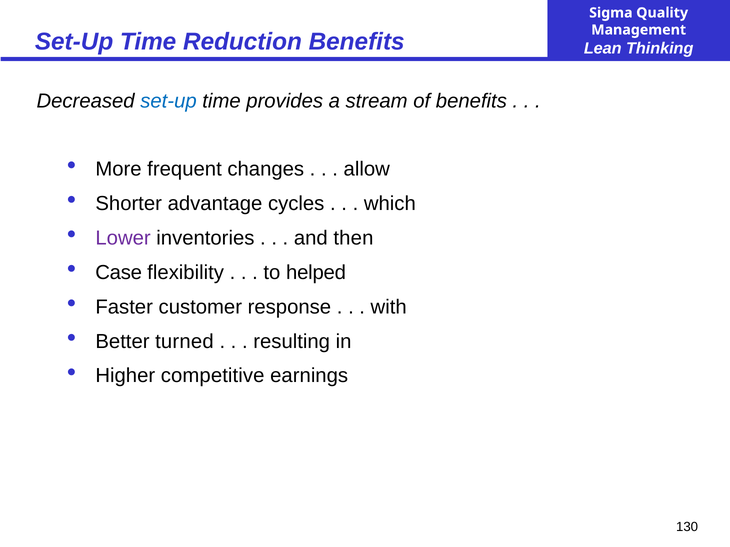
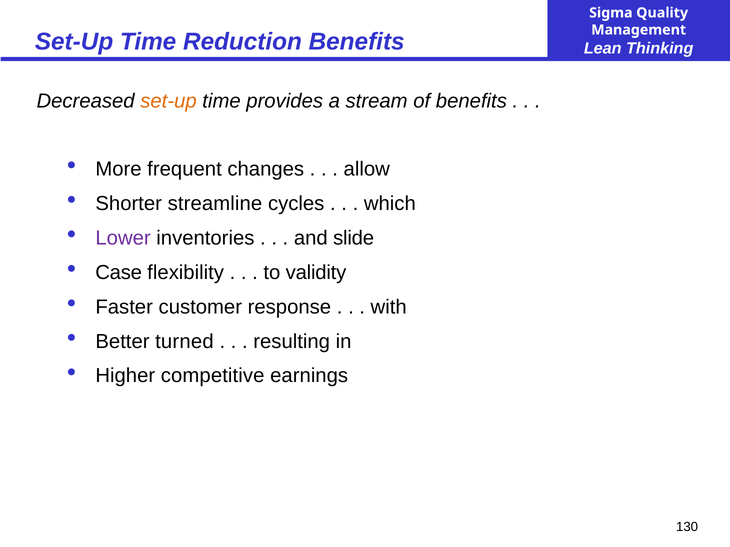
set-up colour: blue -> orange (168, 101)
advantage: advantage -> streamline (215, 204)
then: then -> slide (354, 238)
helped: helped -> validity (316, 273)
